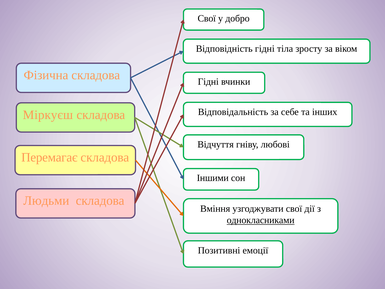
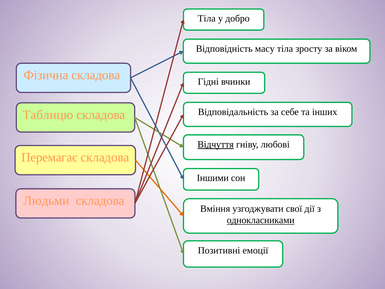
Свої: Свої -> Тіла (207, 18)
Відповідність гідні: гідні -> масу (265, 49)
Міркуєш: Міркуєш -> Таблицю (48, 115)
Відчуття underline: none -> present (216, 144)
